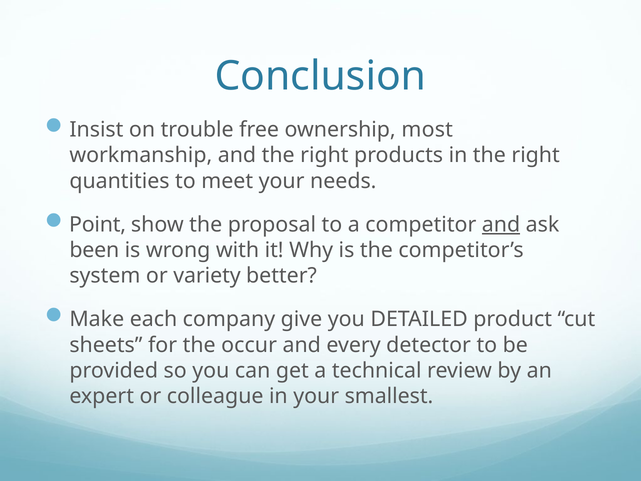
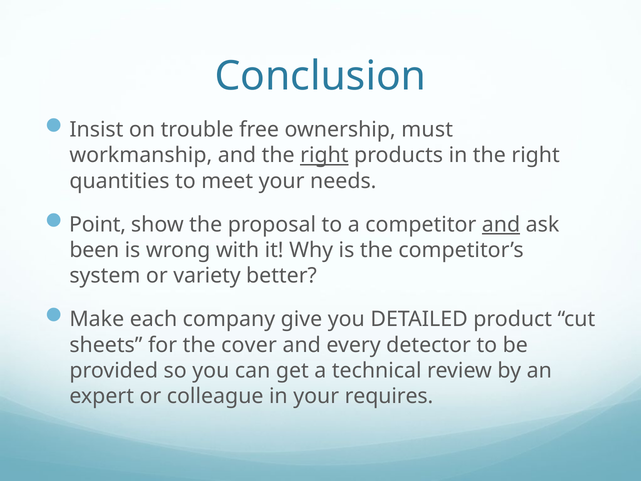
most: most -> must (427, 130)
right underline: none -> present (324, 155)
occur: occur -> cover (249, 345)
smallest: smallest -> requires (389, 396)
